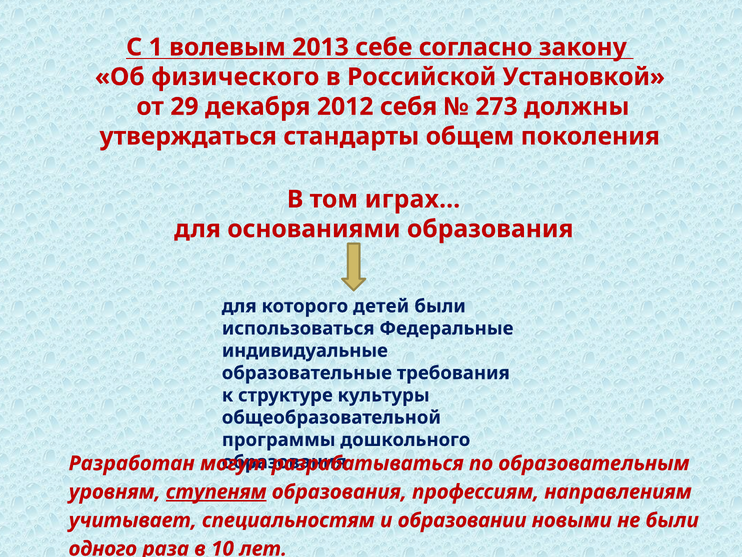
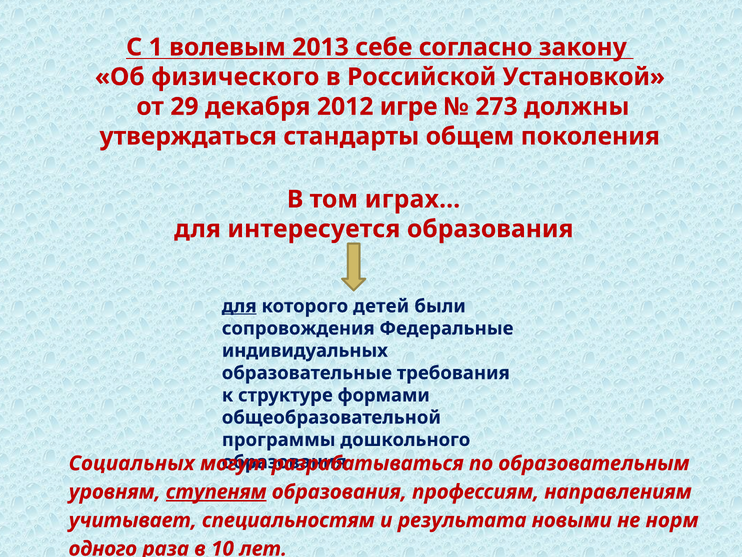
себя: себя -> игре (409, 107)
основаниями: основаниями -> интересуется (314, 229)
для underline: none -> present (239, 306)
использоваться: использоваться -> сопровождения (298, 328)
индивидуальные: индивидуальные -> индивидуальных (305, 350)
культуры: культуры -> формами (384, 395)
Разработан: Разработан -> Социальных (132, 463)
образовании: образовании -> результата (462, 520)
не были: были -> норм (672, 520)
